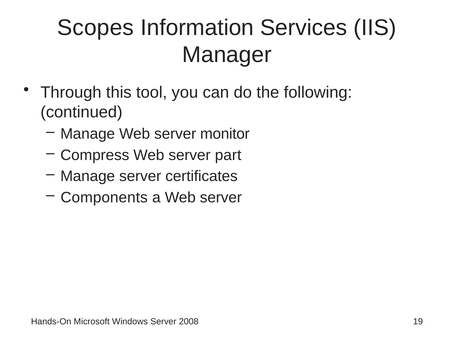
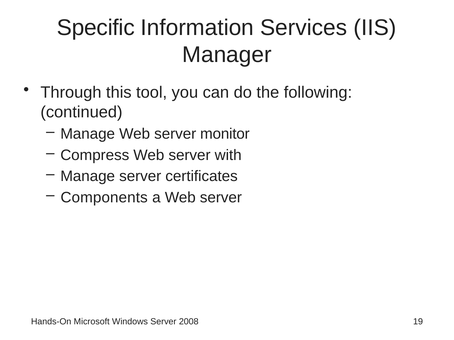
Scopes: Scopes -> Specific (96, 28)
part: part -> with (228, 155)
